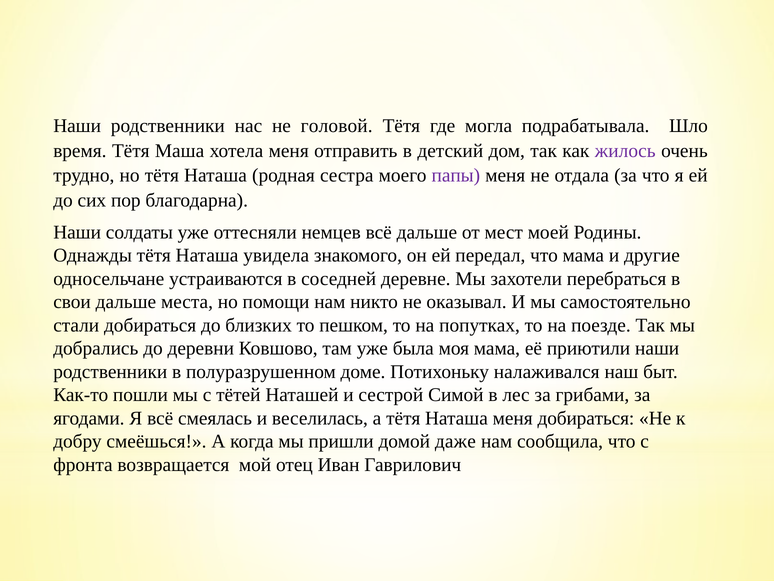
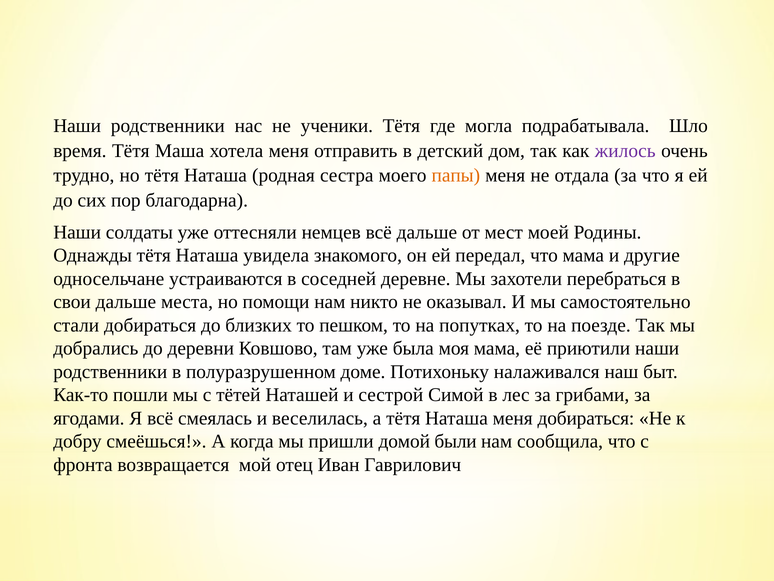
головой: головой -> ученики (337, 126)
папы colour: purple -> orange (456, 175)
даже: даже -> были (456, 441)
